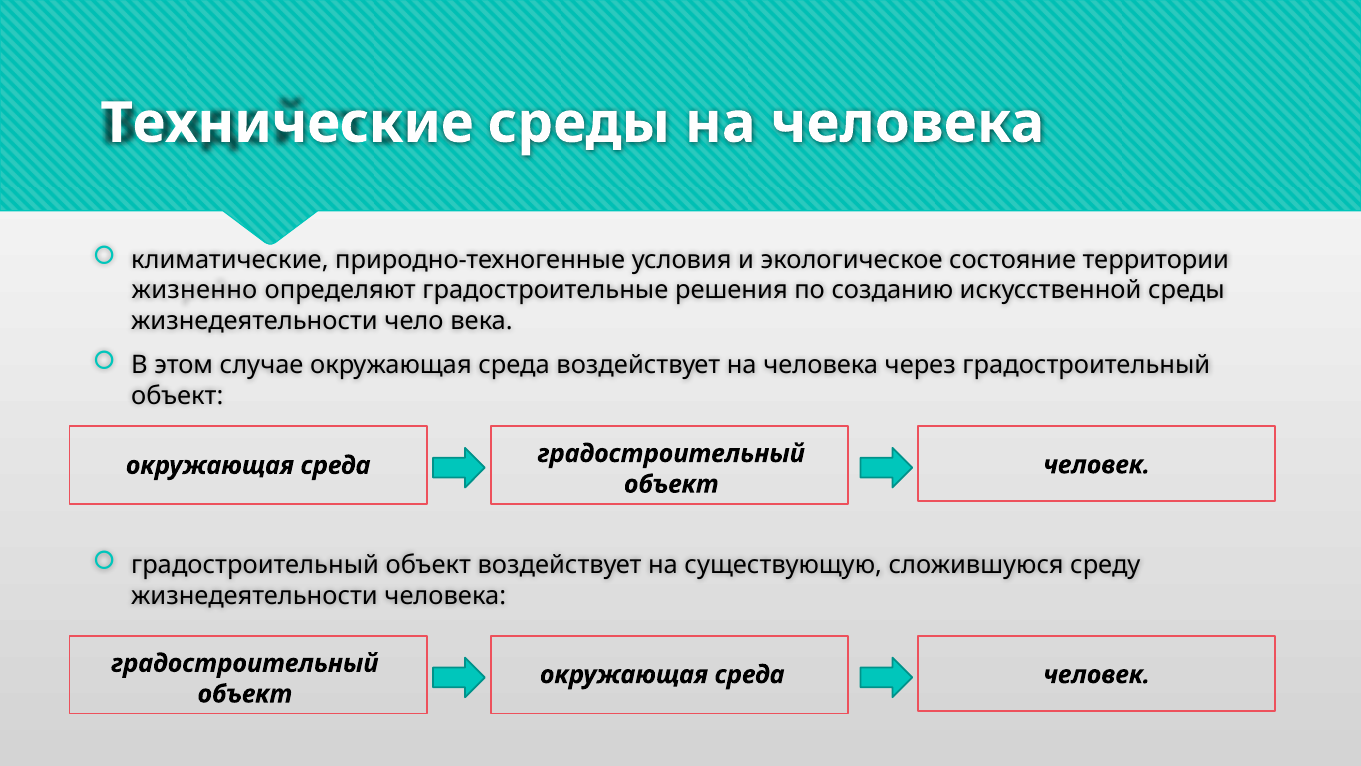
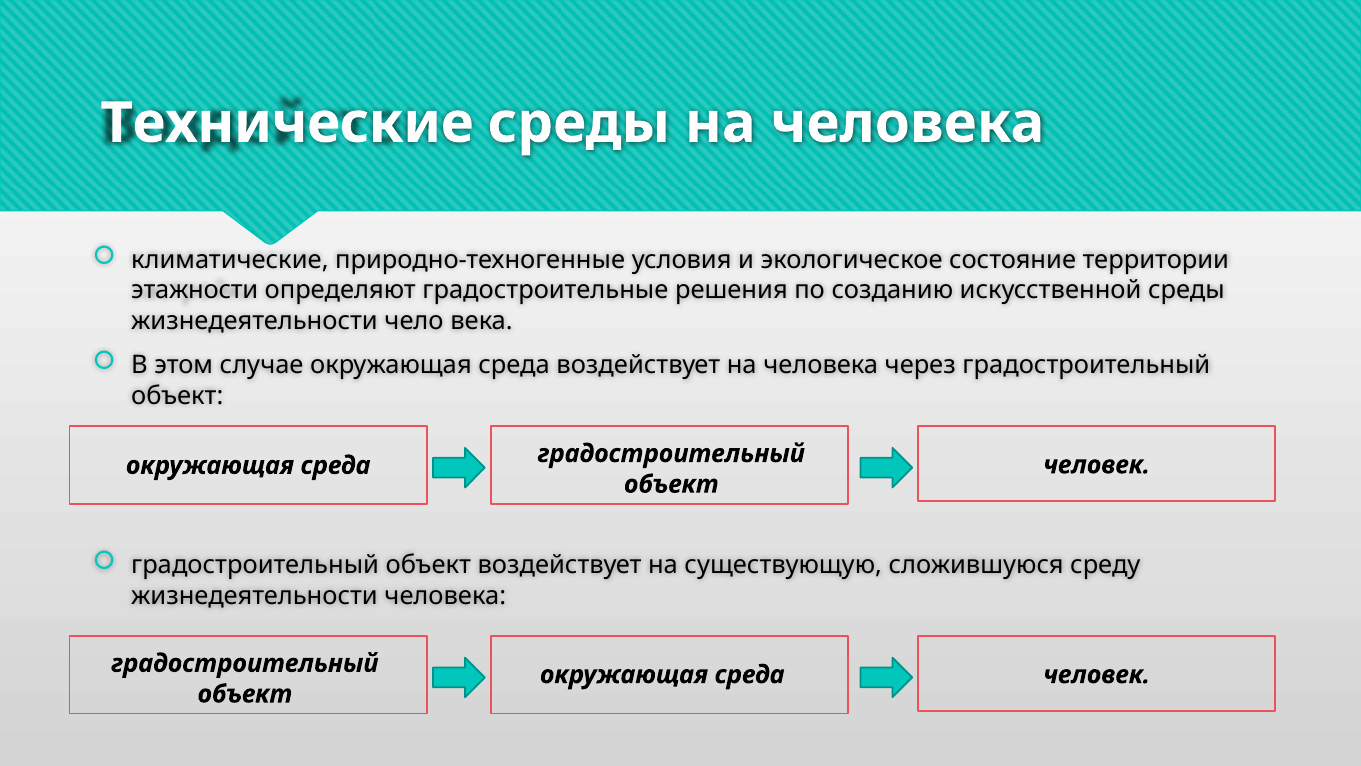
жизненно: жизненно -> этажности (195, 290)
